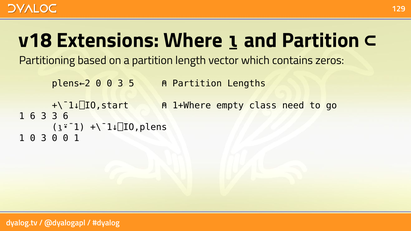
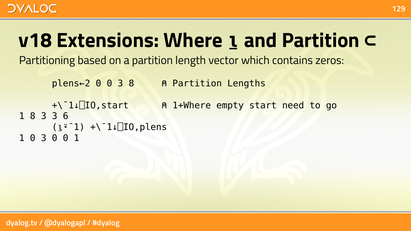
3 5: 5 -> 8 (131, 84)
class: class -> start (263, 105)
1 6: 6 -> 8 (33, 116)
